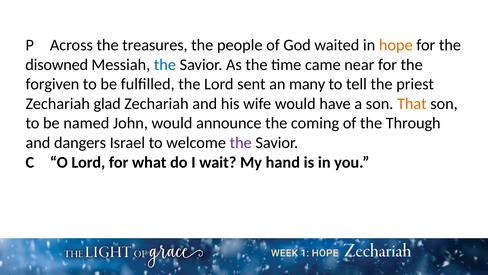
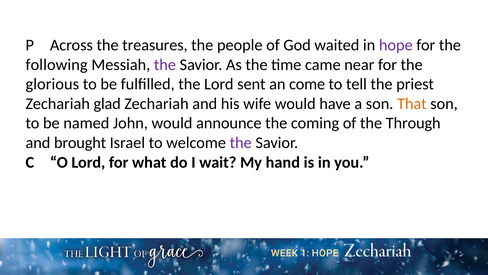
hope colour: orange -> purple (396, 45)
disowned: disowned -> following (57, 65)
the colour: blue -> purple (165, 65)
forgiven: forgiven -> glorious (52, 84)
many: many -> come (307, 84)
dangers: dangers -> brought (80, 143)
